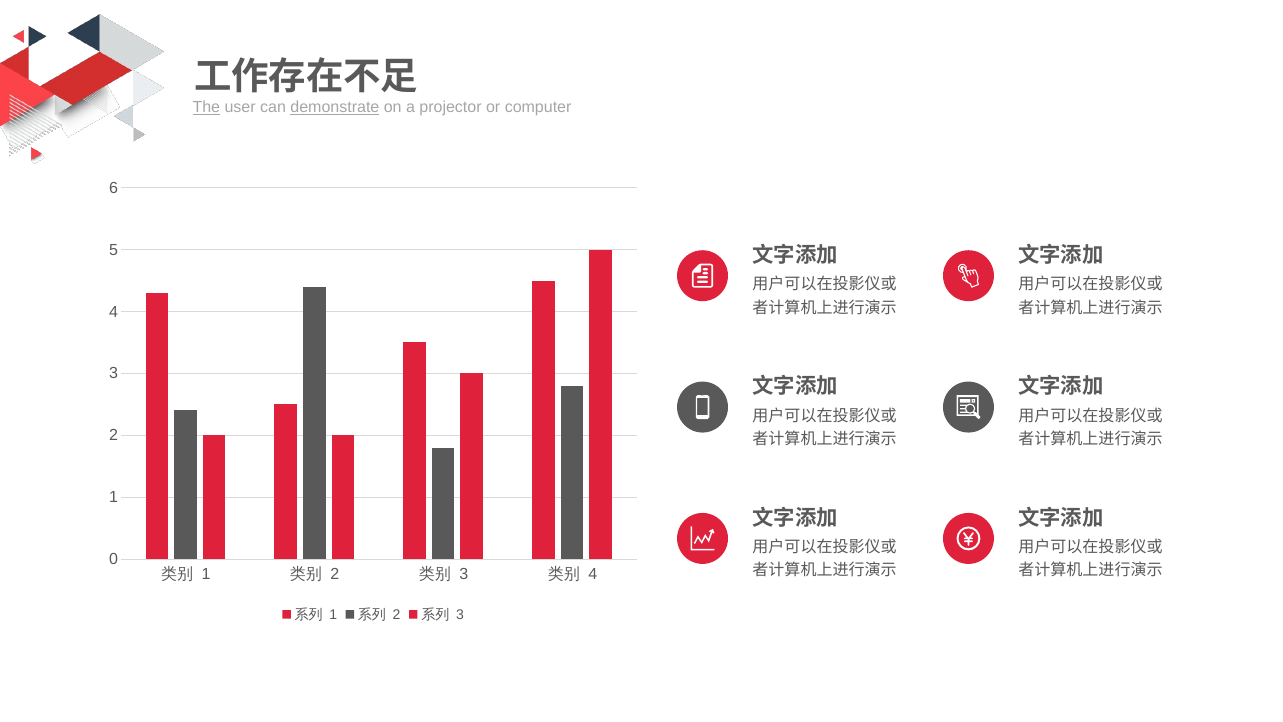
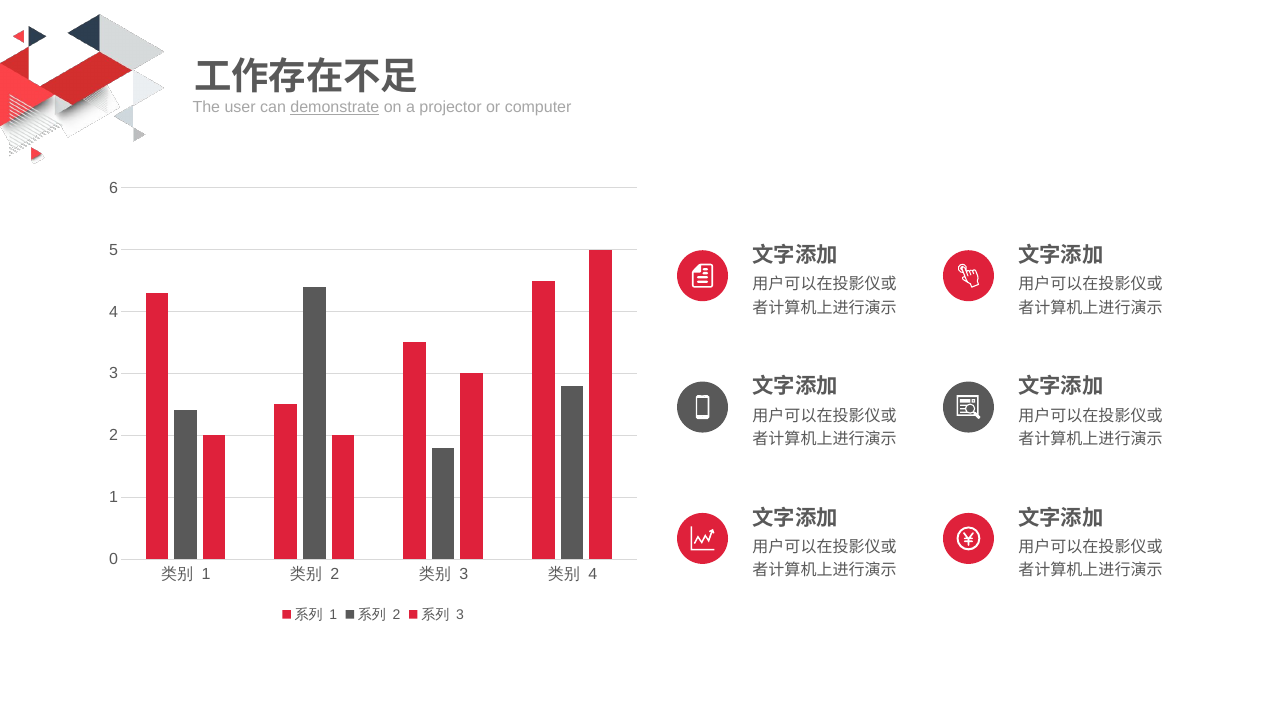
The underline: present -> none (206, 107)
